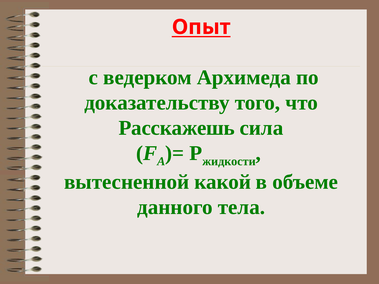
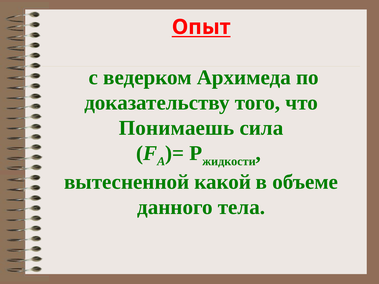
Расскажешь: Расскажешь -> Понимаешь (177, 128)
